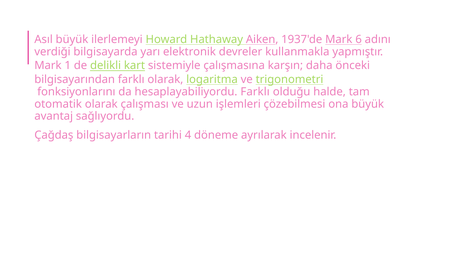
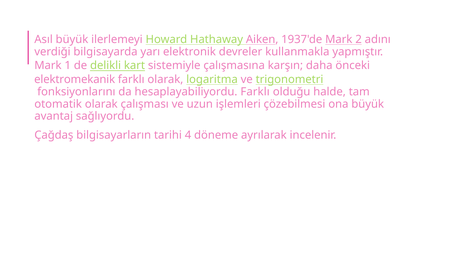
6: 6 -> 2 (359, 39)
bilgisayarından: bilgisayarından -> elektromekanik (75, 79)
